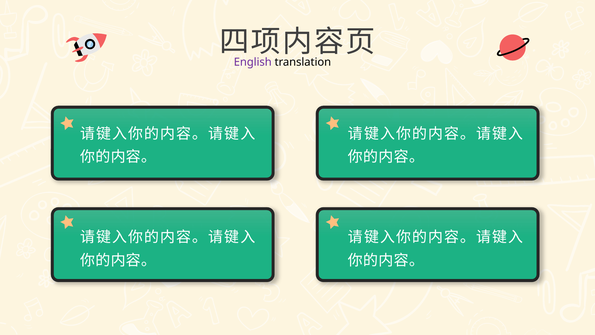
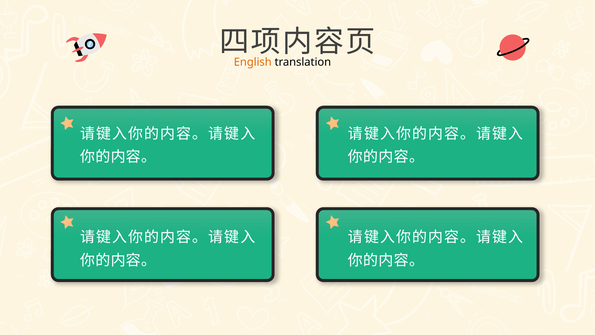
English colour: purple -> orange (253, 62)
